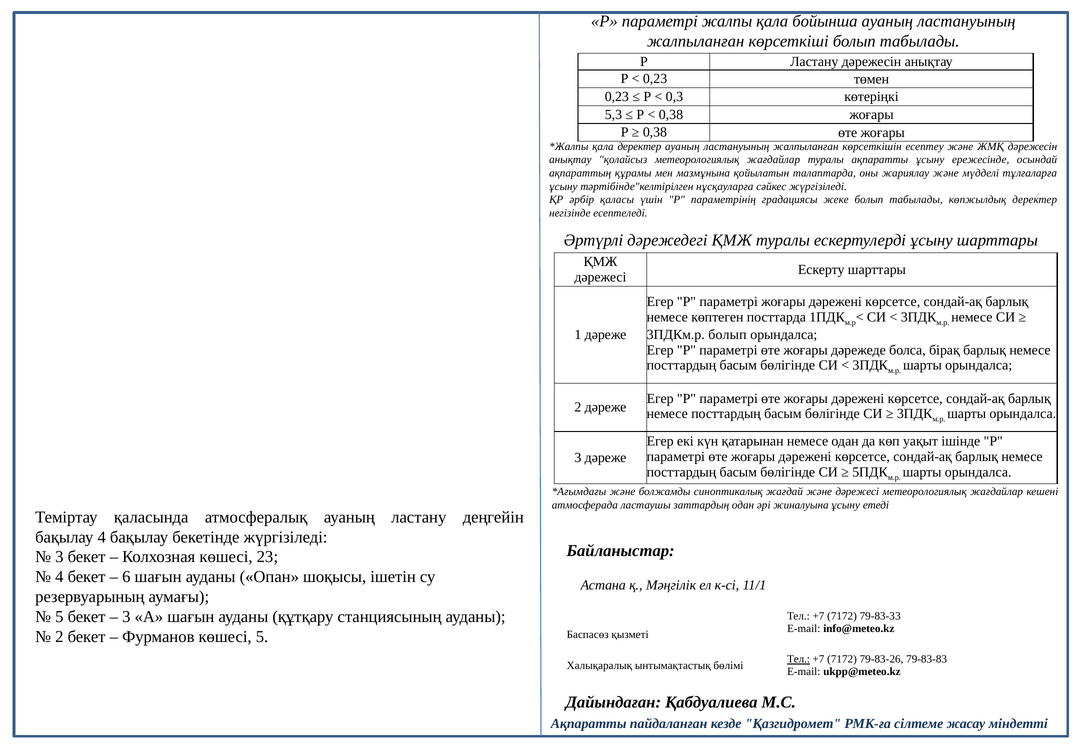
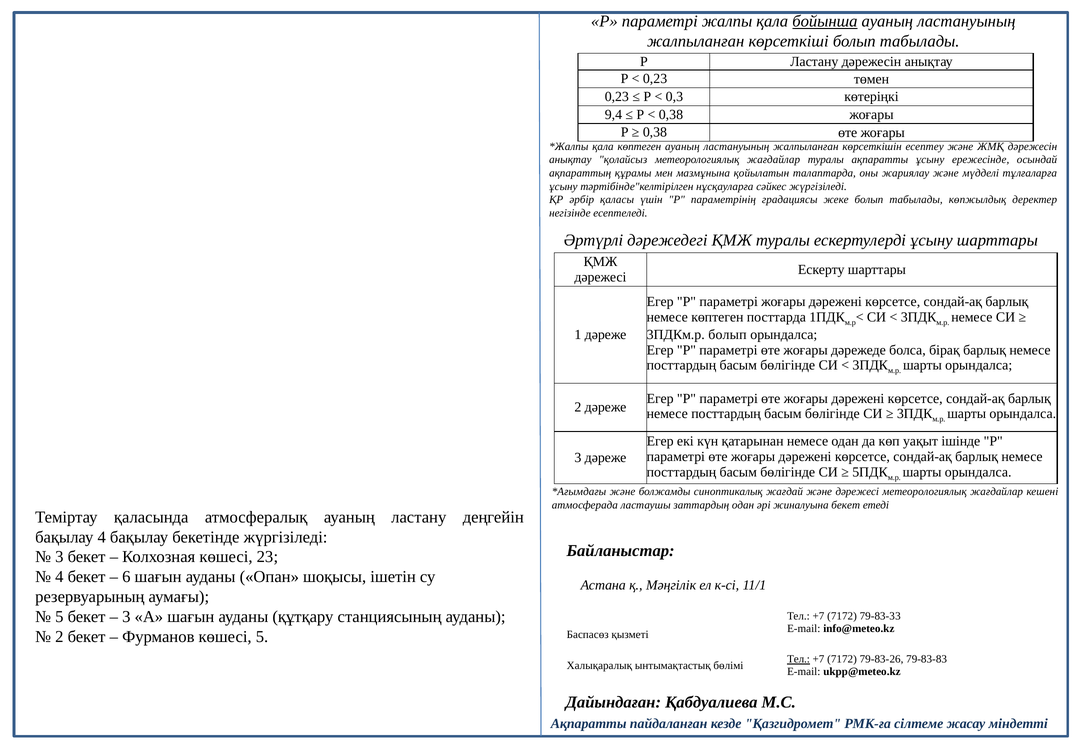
бойынша underline: none -> present (825, 21)
5,3: 5,3 -> 9,4 (613, 114)
қала деректер: деректер -> көптеген (639, 147)
жиналуына ұсыну: ұсыну -> бекет (846, 505)
